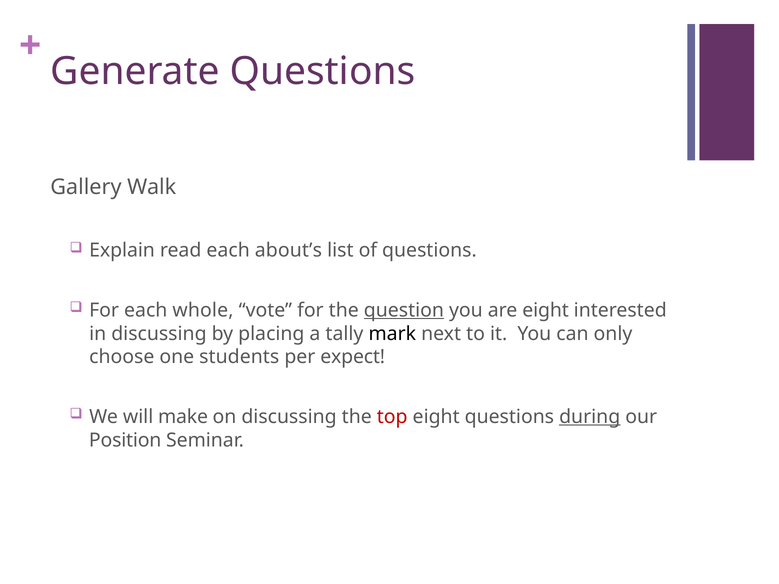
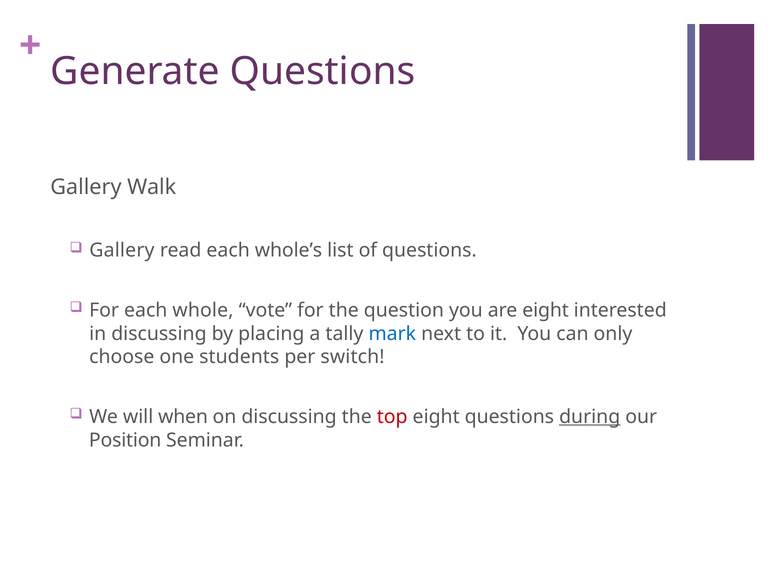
Explain: Explain -> Gallery (122, 251)
about’s: about’s -> whole’s (288, 251)
question underline: present -> none (404, 310)
mark colour: black -> blue (392, 334)
expect: expect -> switch (353, 357)
make: make -> when (183, 417)
